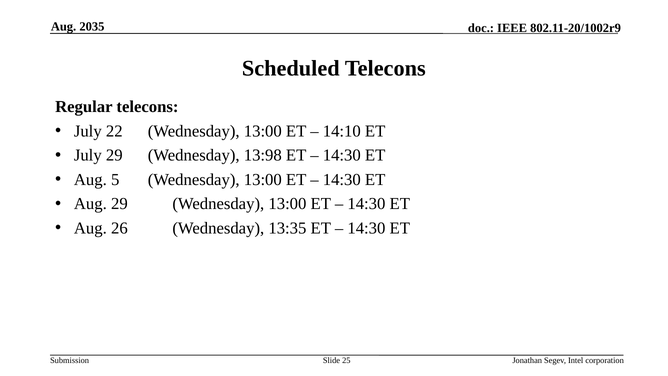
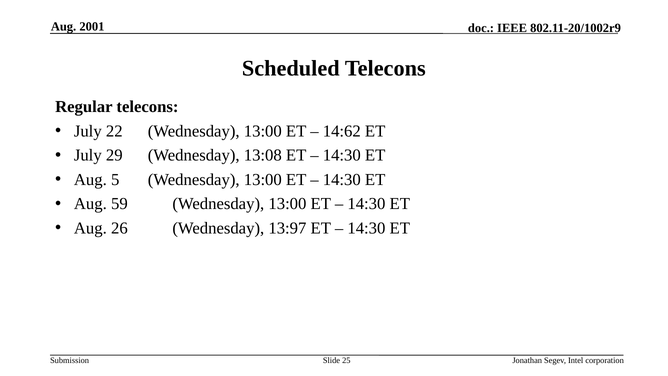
2035: 2035 -> 2001 (92, 27)
14:10: 14:10 -> 14:62 (342, 131)
13:98: 13:98 -> 13:08 (263, 155)
Aug 29: 29 -> 59 (119, 204)
13:35: 13:35 -> 13:97 (287, 228)
